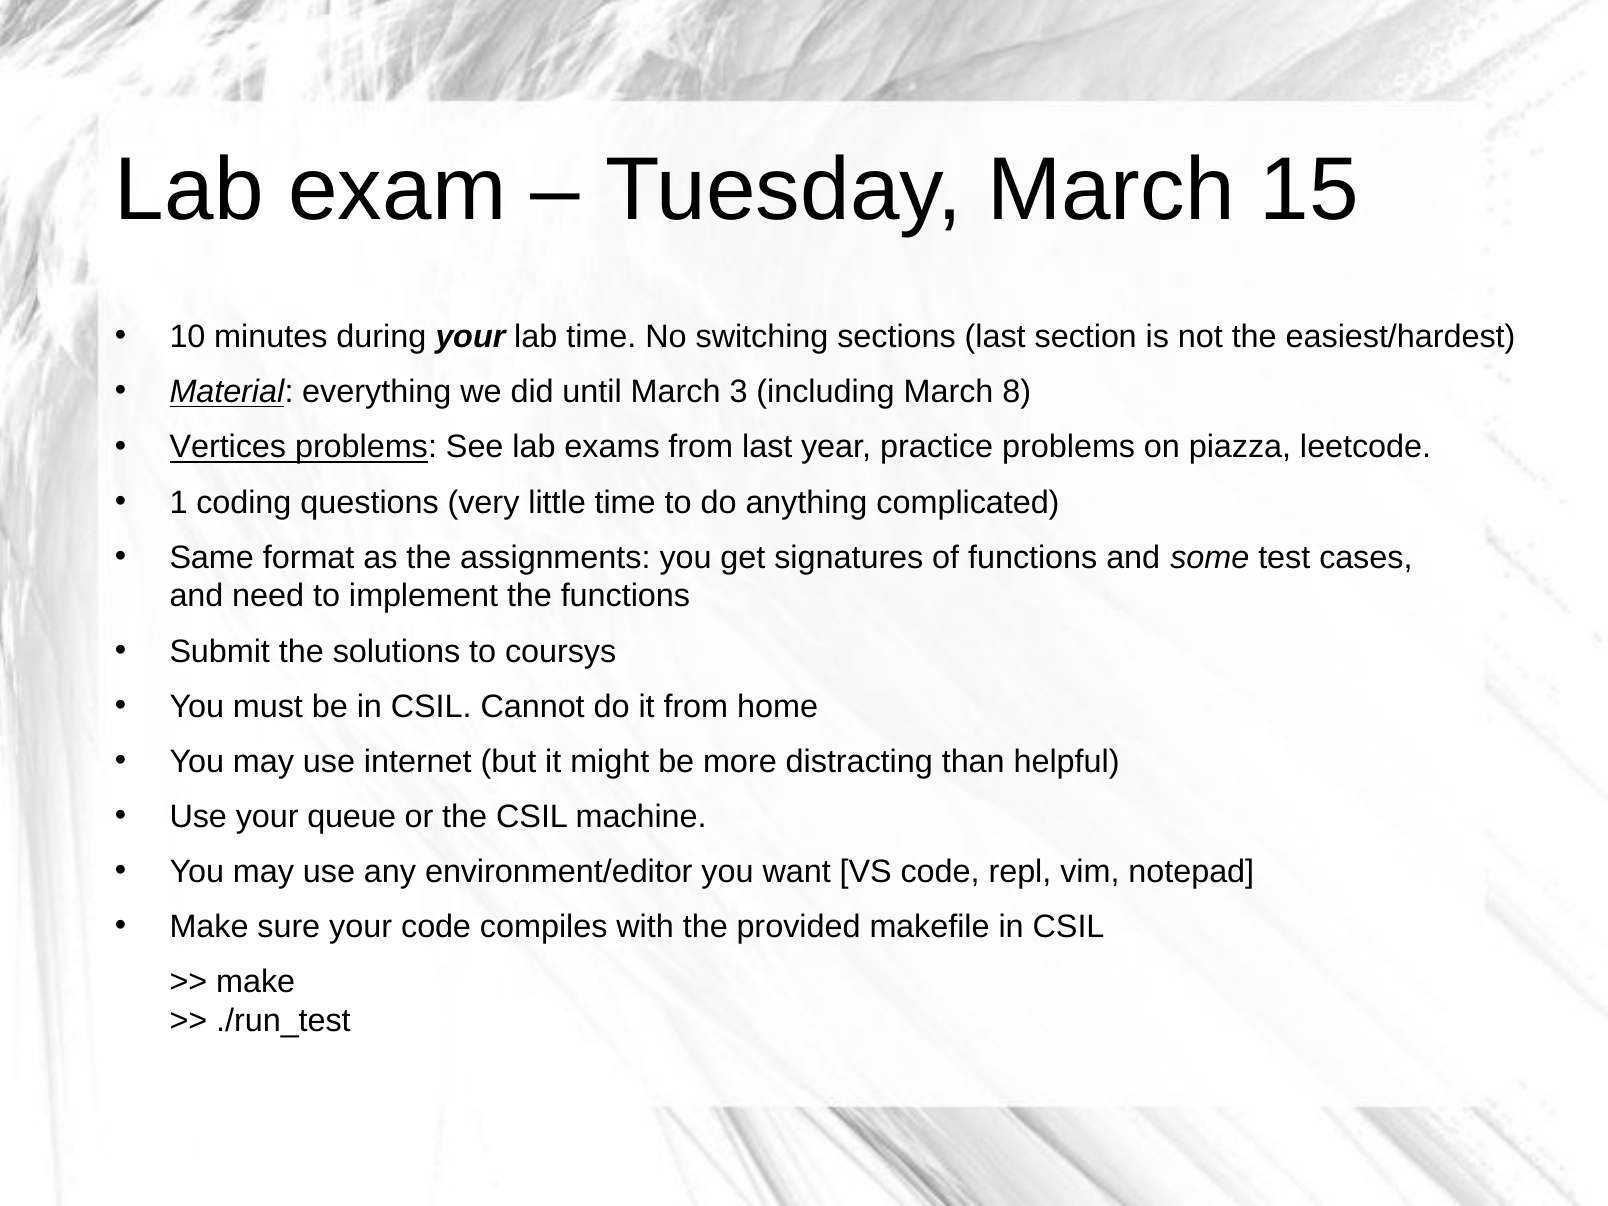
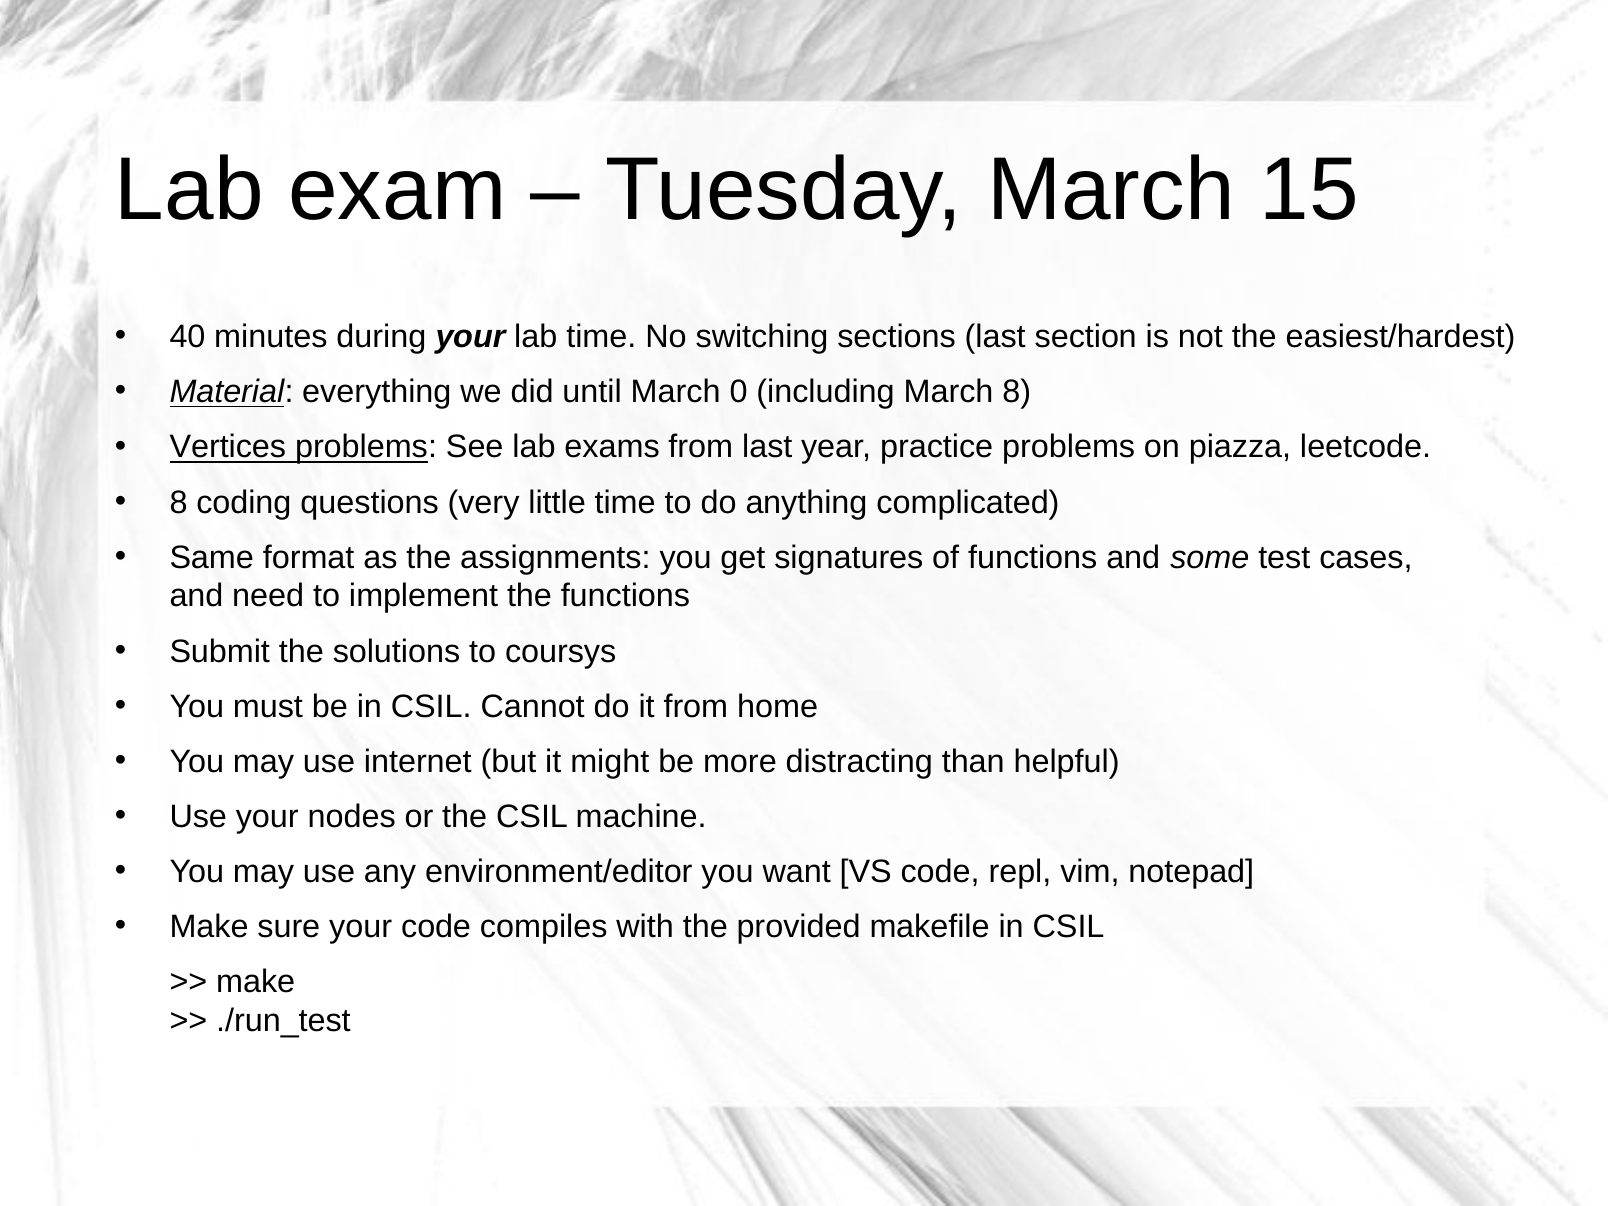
10: 10 -> 40 (188, 337)
3: 3 -> 0 (739, 392)
1: 1 -> 8 (179, 502)
queue: queue -> nodes (352, 817)
